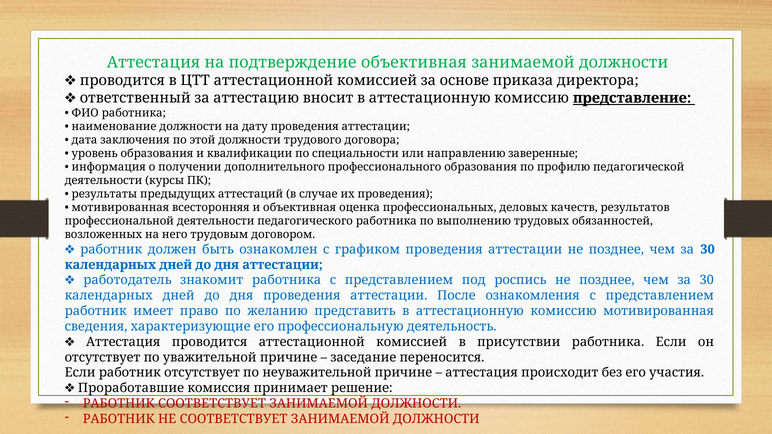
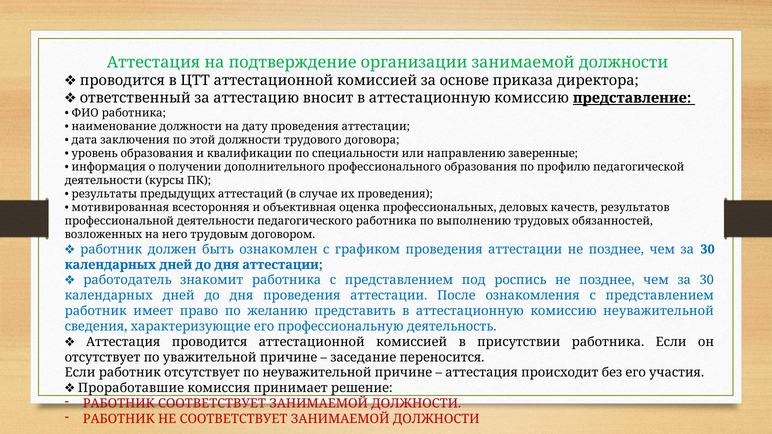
подтверждение объективная: объективная -> организации (414, 62)
комиссию мотивированная: мотивированная -> неуважительной (659, 311)
